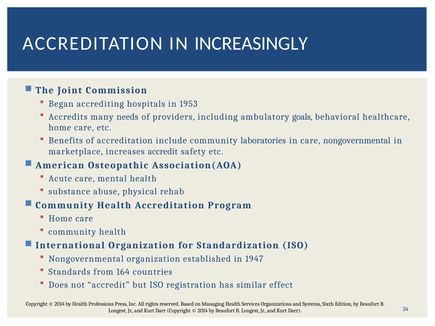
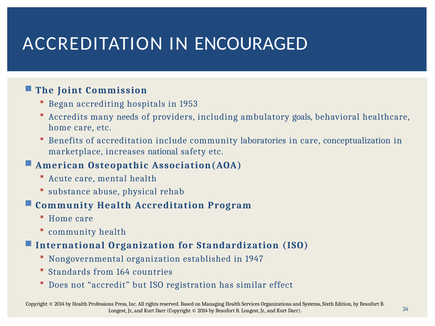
INCREASINGLY: INCREASINGLY -> ENCOURAGED (251, 43)
care nongovernmental: nongovernmental -> conceptualization (357, 141)
increases accredit: accredit -> national (163, 152)
